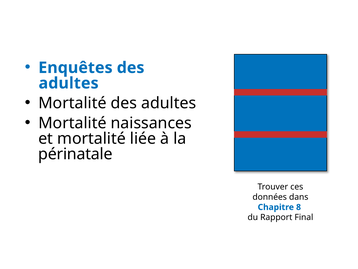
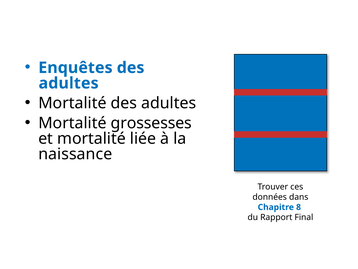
naissances: naissances -> grossesses (151, 123)
périnatale: périnatale -> naissance (75, 154)
